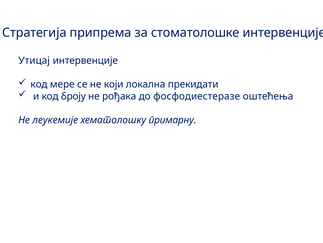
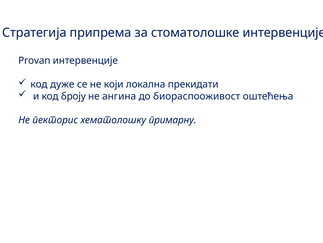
Утицај: Утицај -> Provan (34, 60)
мере: мере -> дуже (62, 84)
рођака: рођака -> ангина (119, 96)
фосфодиестеразе: фосфодиестеразе -> биораспооживост (197, 96)
леукемије: леукемије -> пекторис (55, 120)
